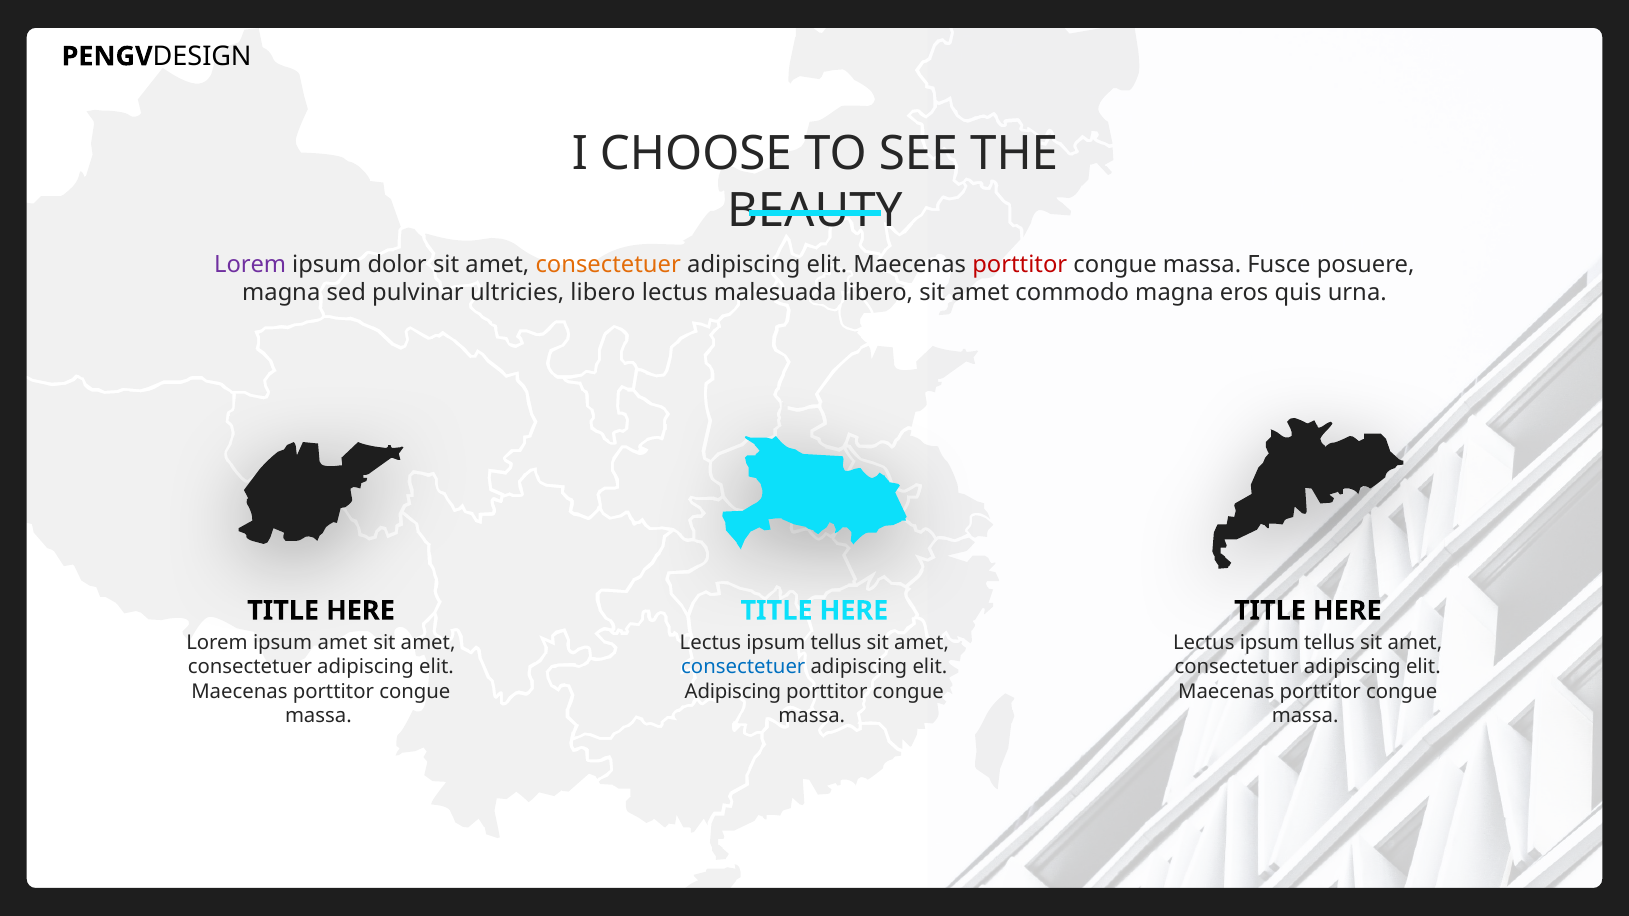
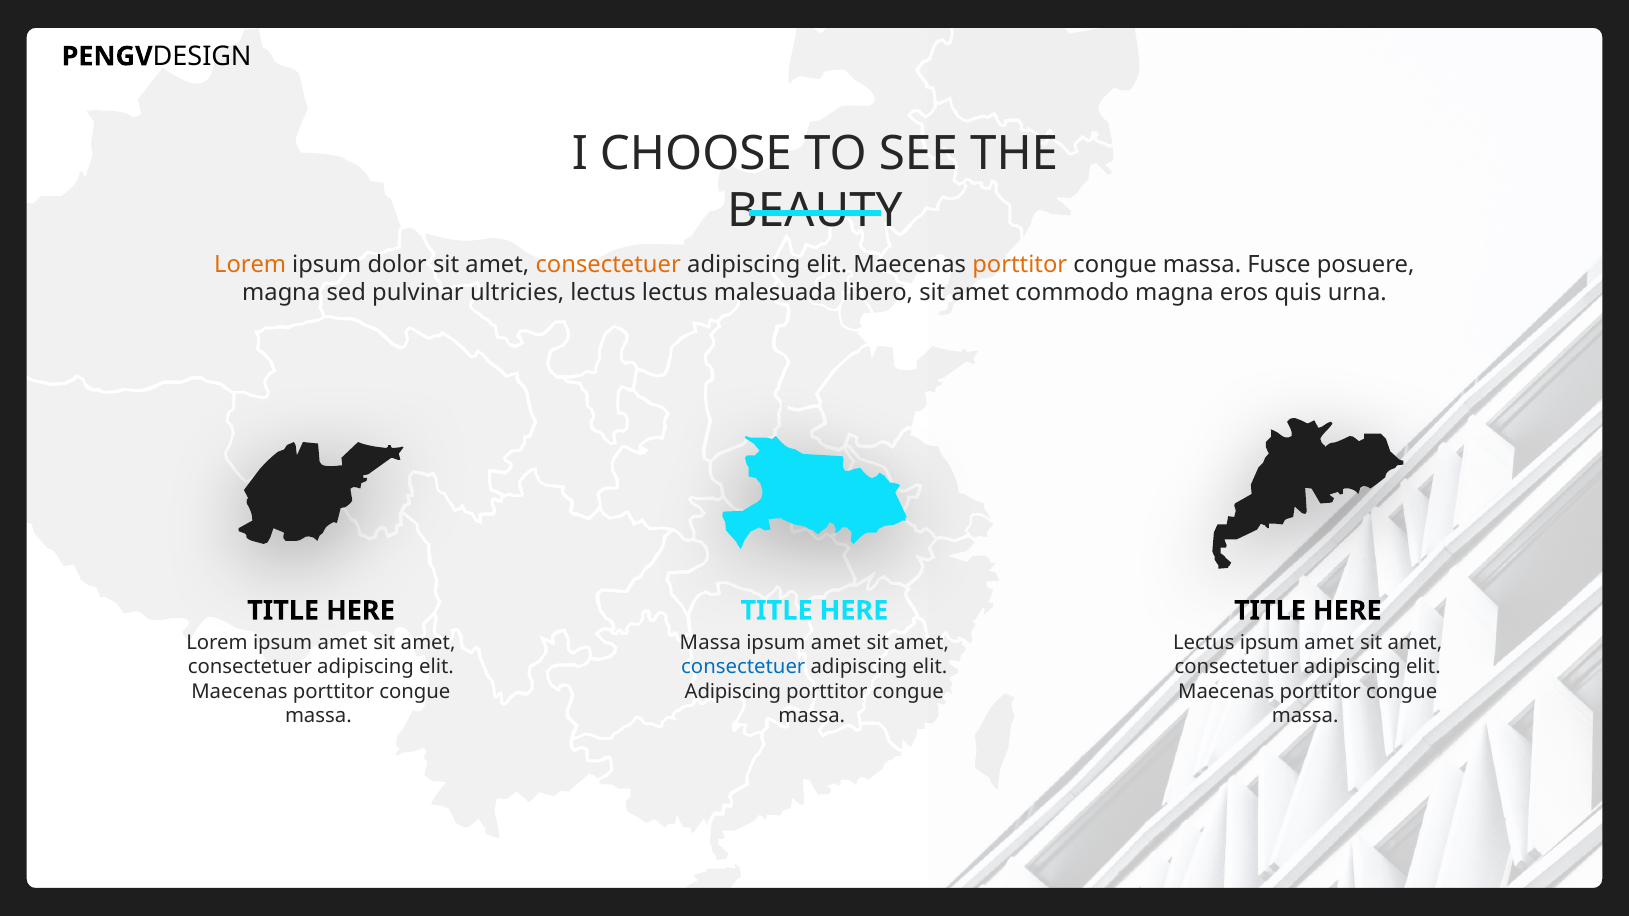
Lorem colour: purple -> orange (250, 264)
porttitor colour: red -> orange (1020, 264)
ultricies libero: libero -> lectus (603, 293)
Lectus: Lectus -> Massa (710, 643)
tellus: tellus -> amet (836, 643)
tellus: tellus -> amet (1329, 643)
